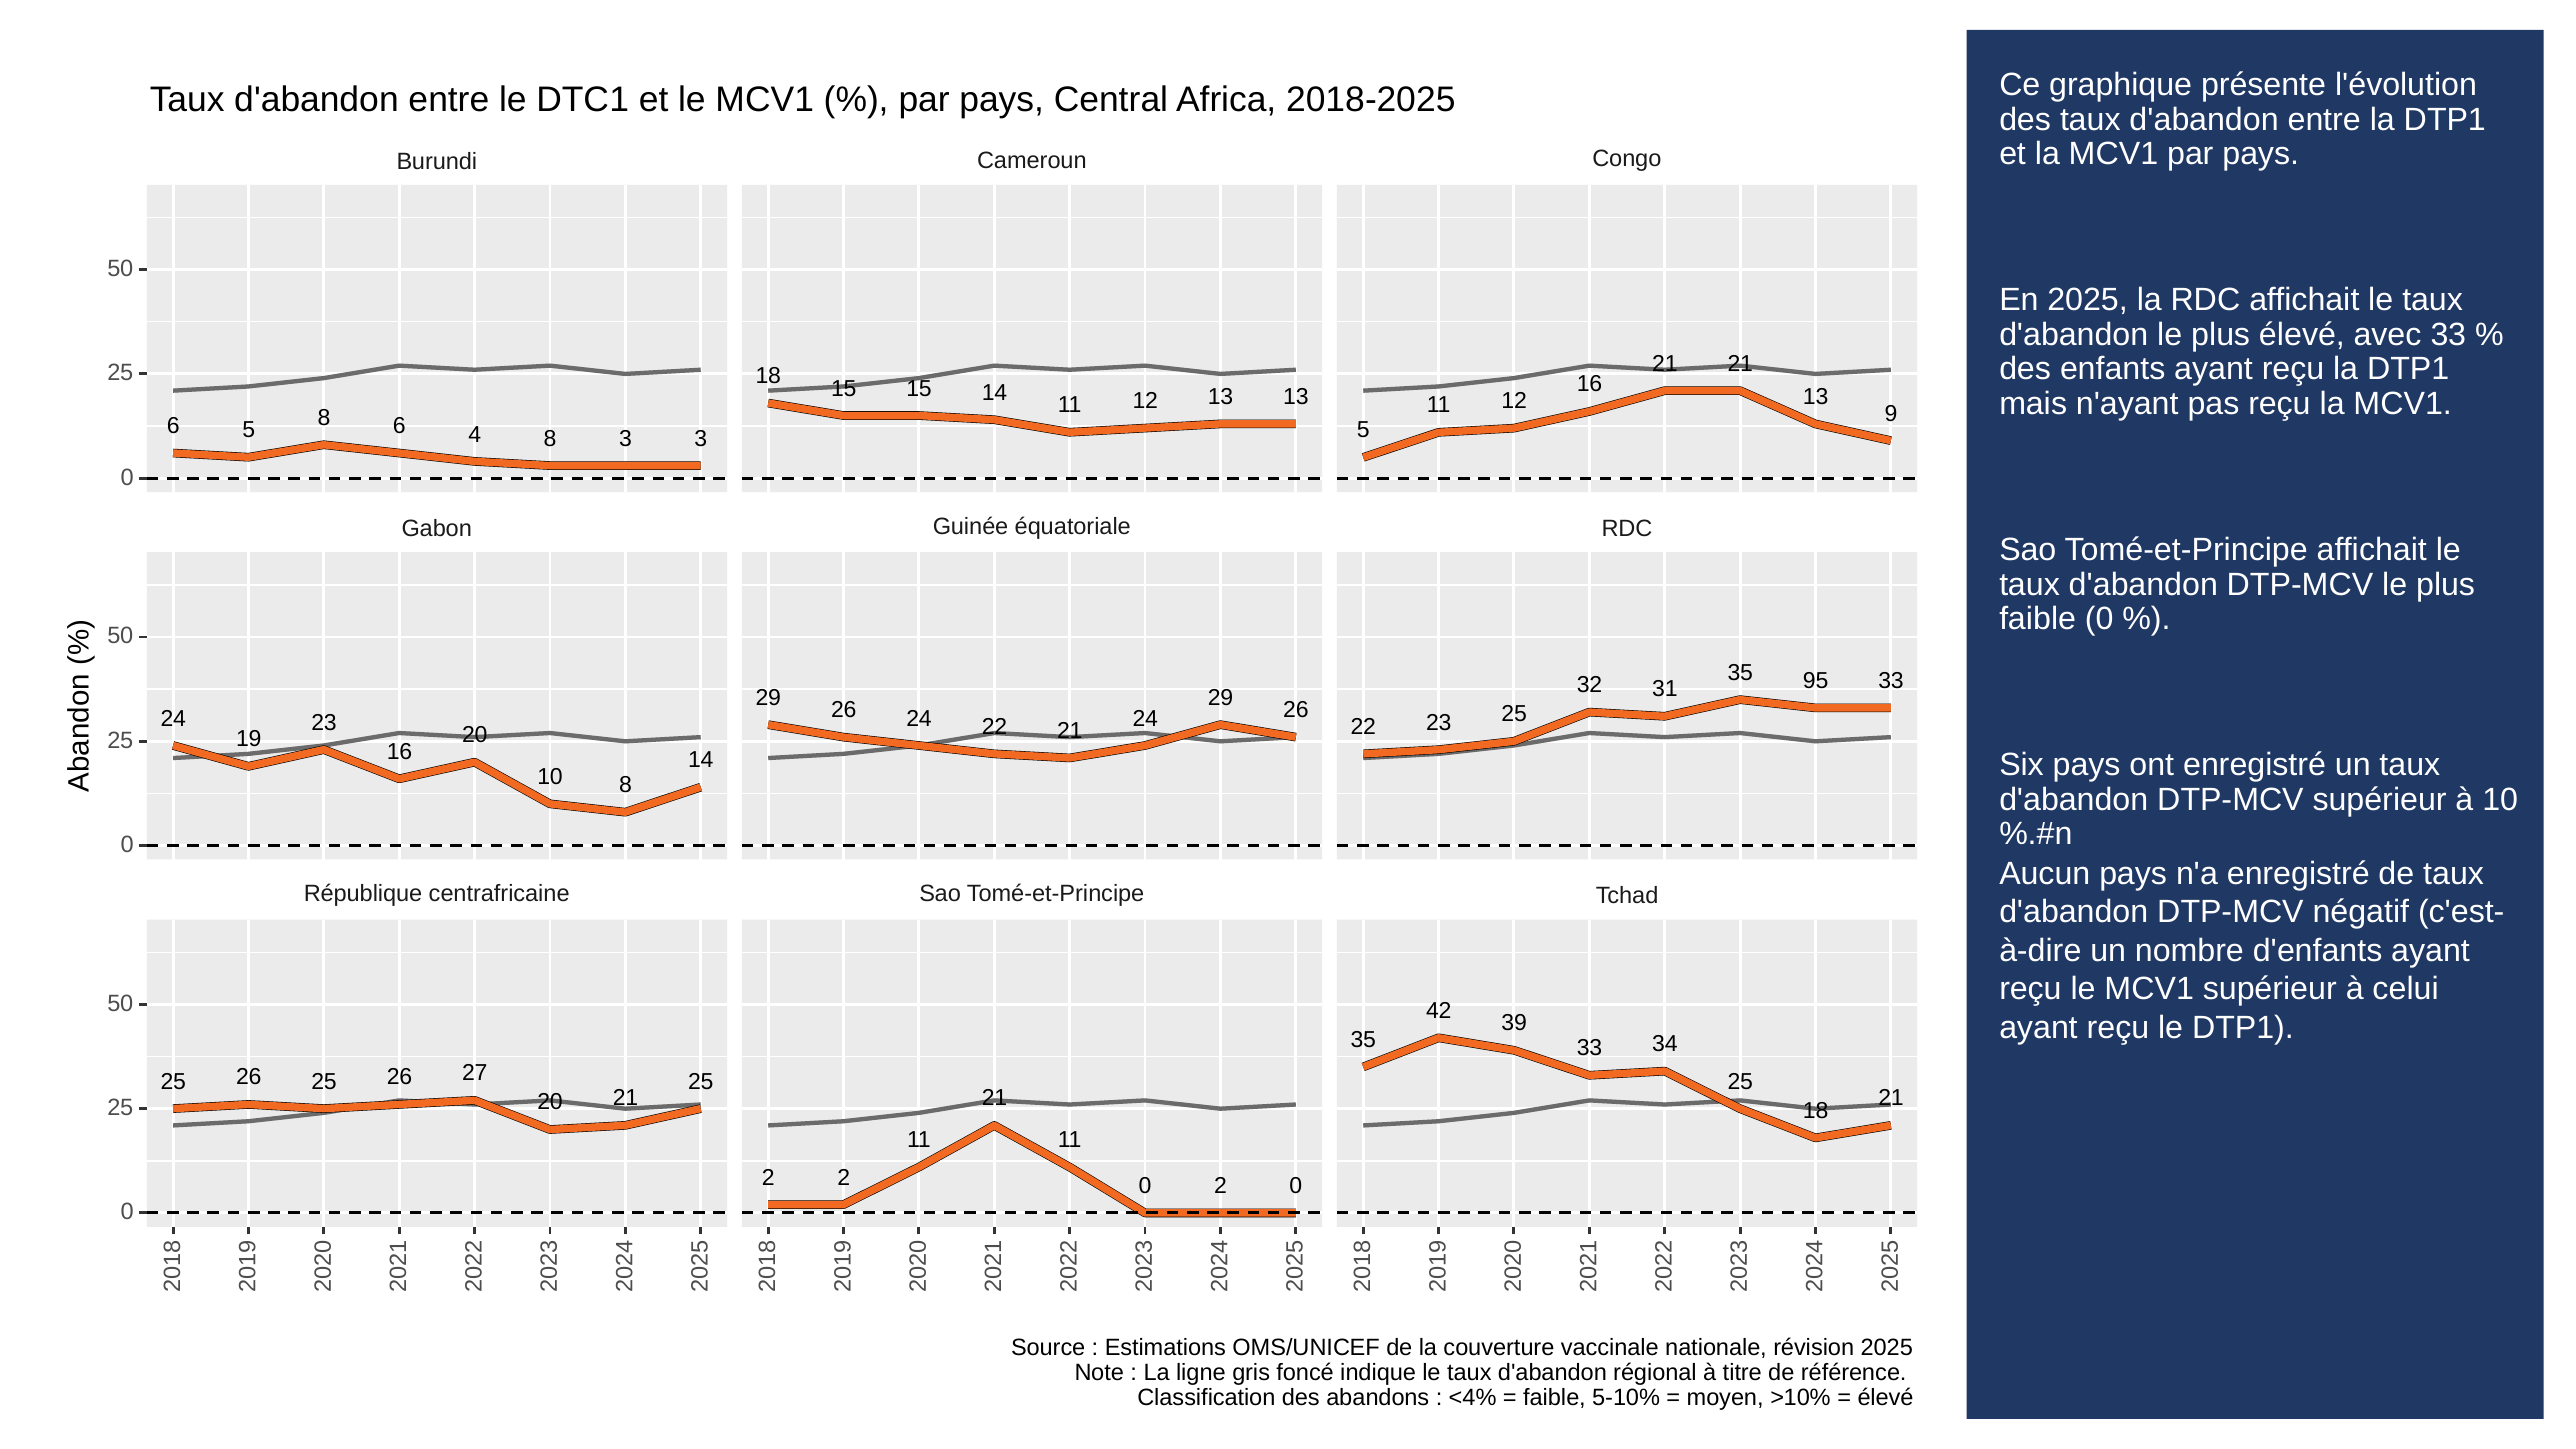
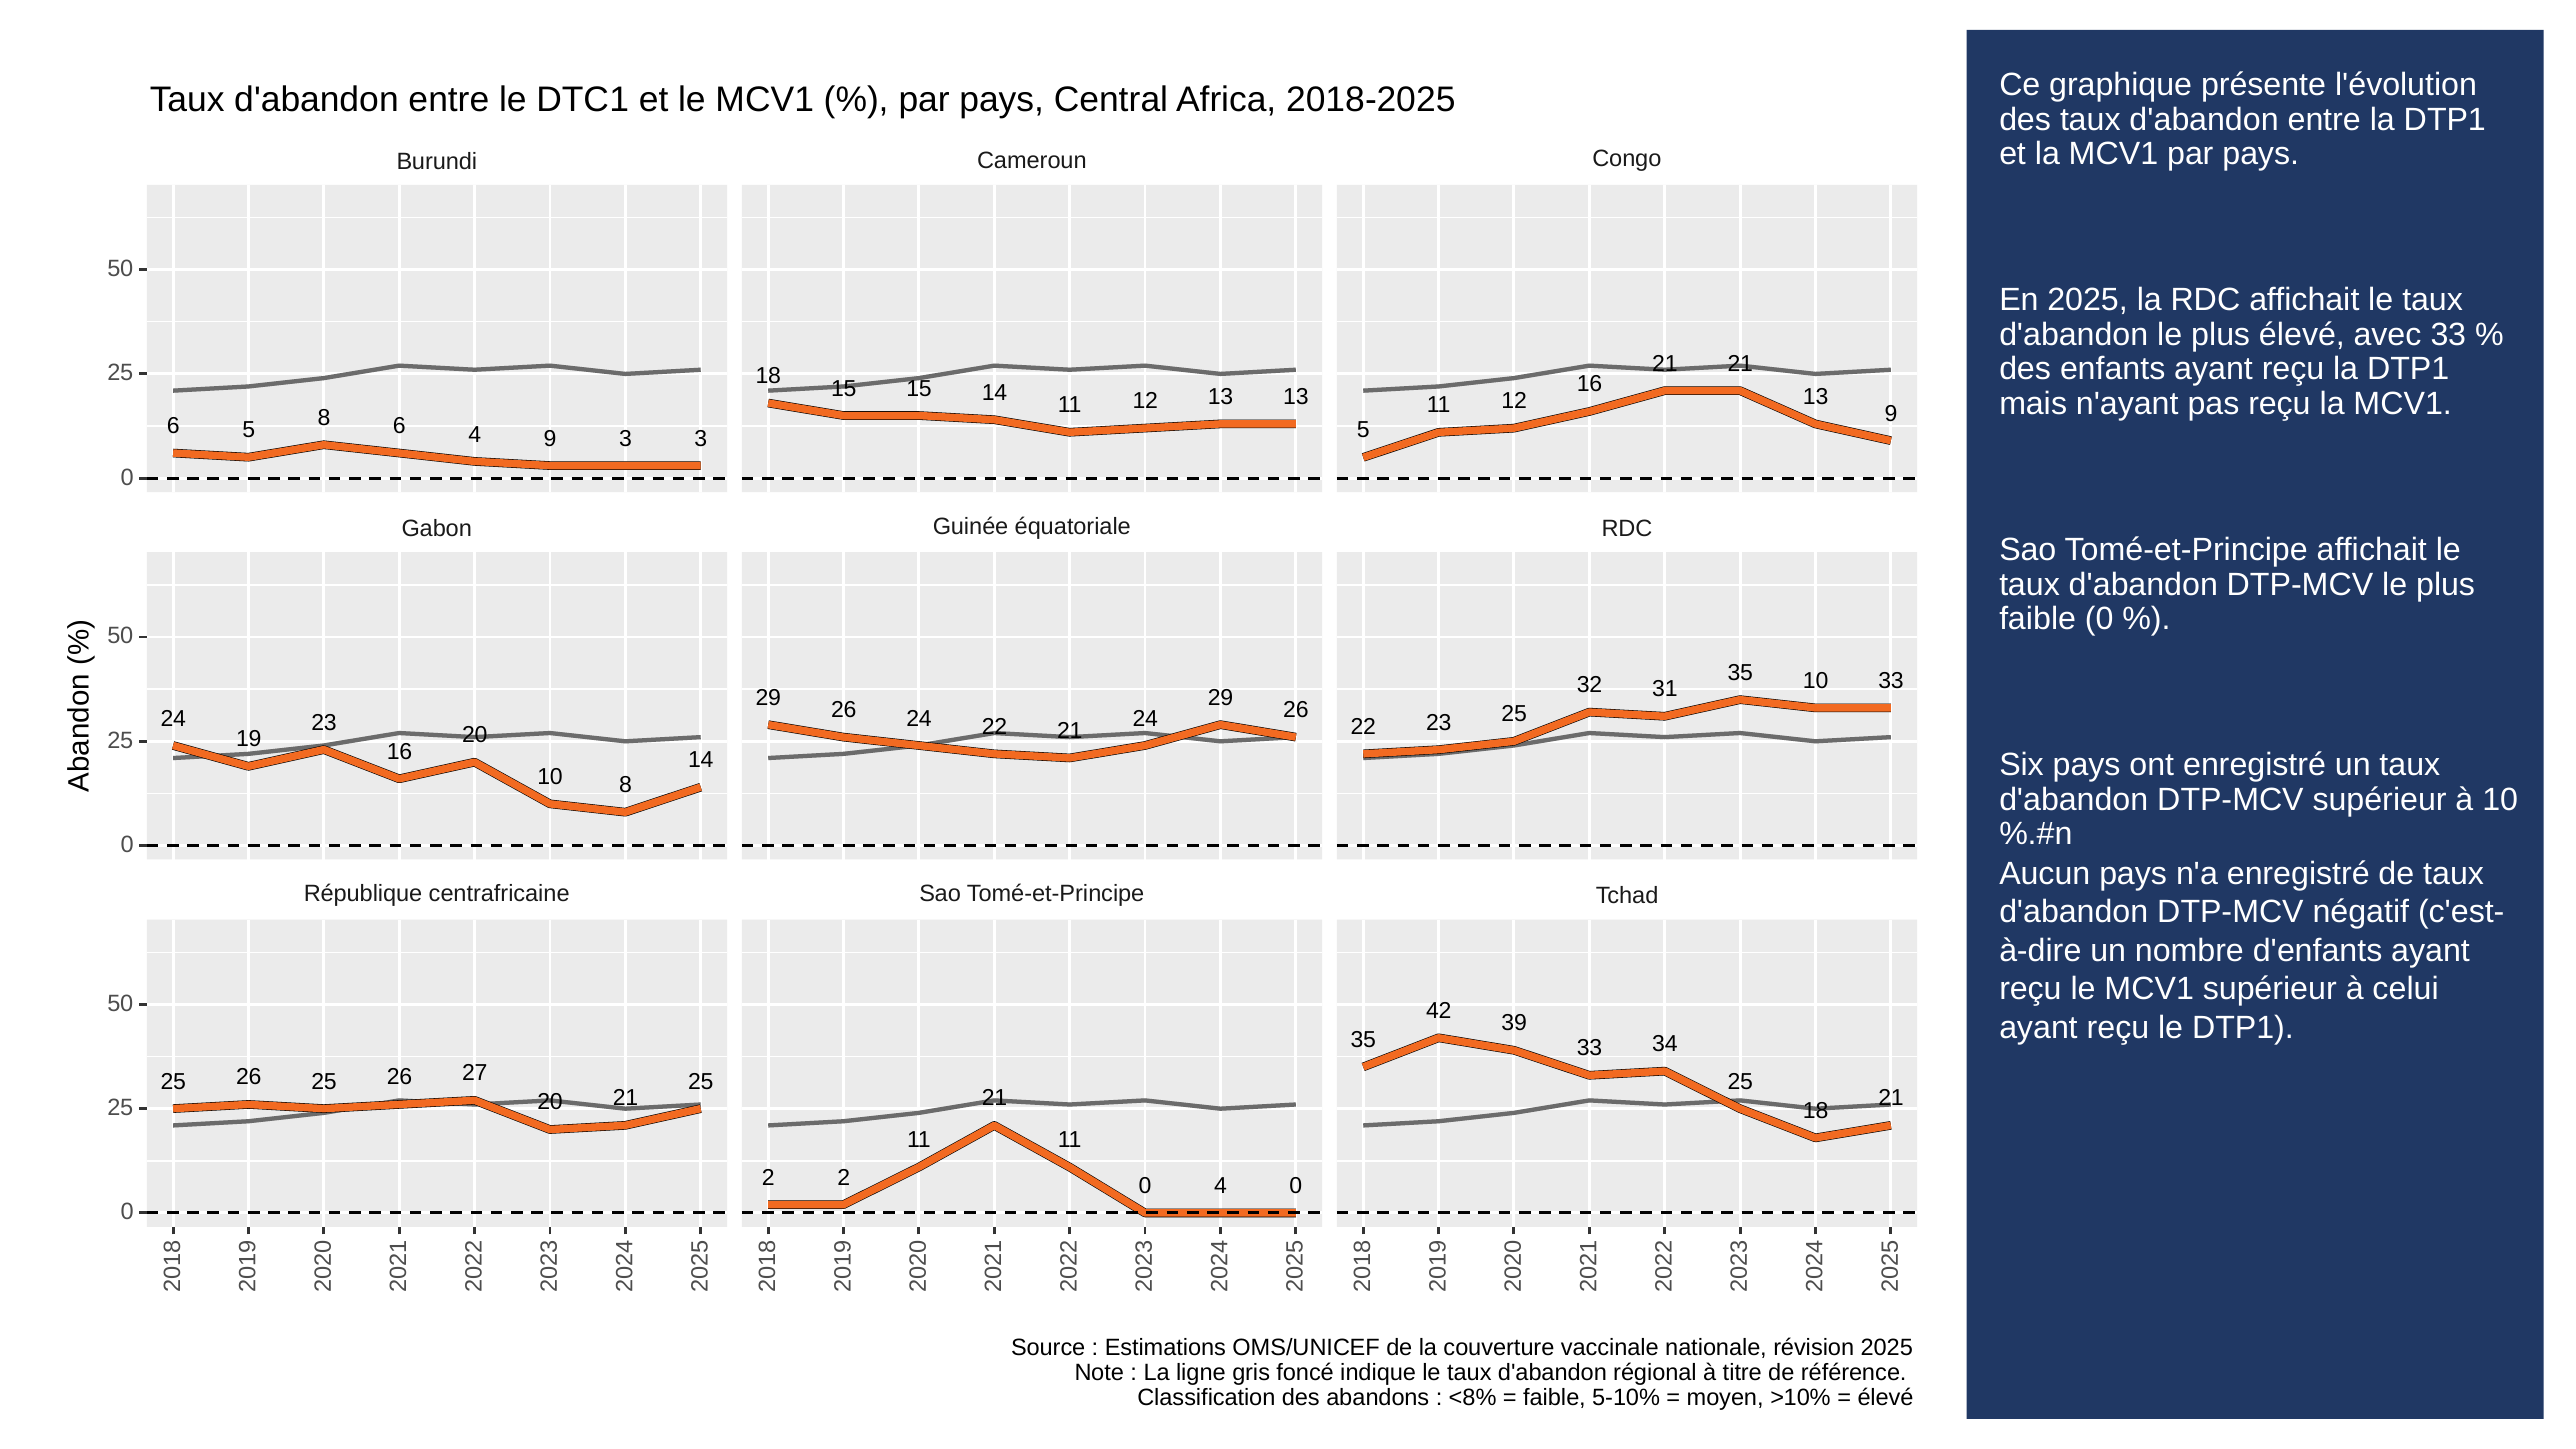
4 8: 8 -> 9 (550, 438)
35 95: 95 -> 10 (1816, 681)
2: 2 -> 4 (1221, 1186)
<4%: <4% -> <8% (1473, 1398)
